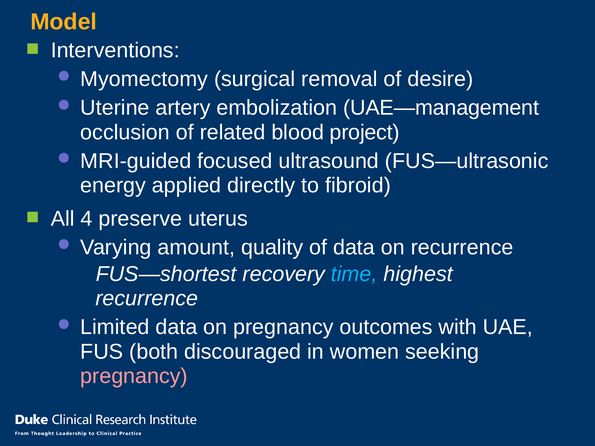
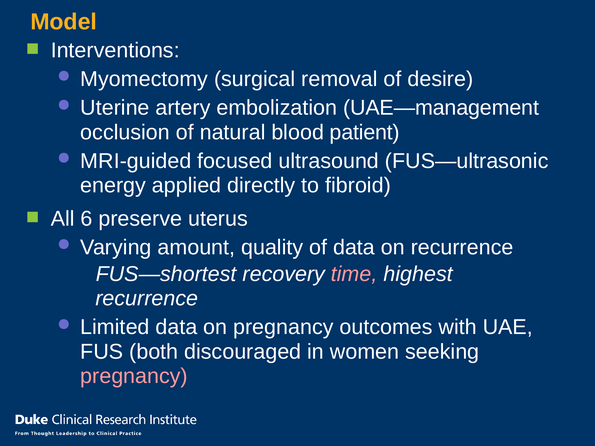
related: related -> natural (233, 132)
project: project -> patient (365, 132)
4: 4 -> 6 (87, 219)
time colour: light blue -> pink (354, 274)
